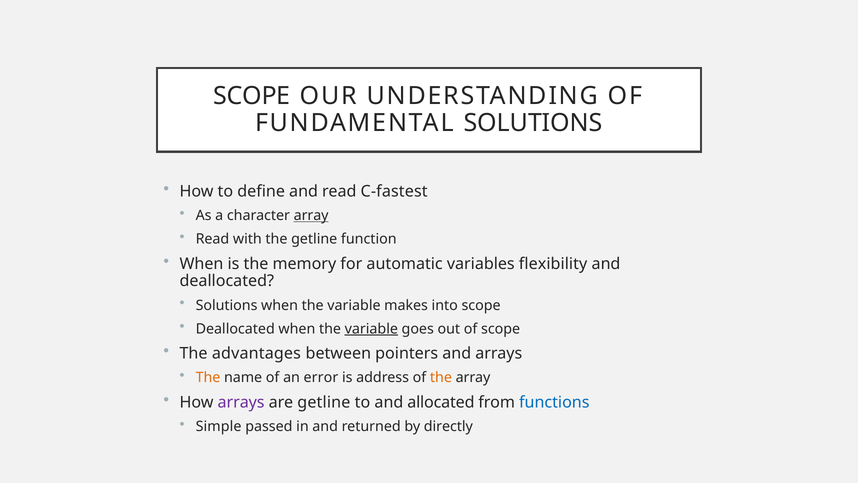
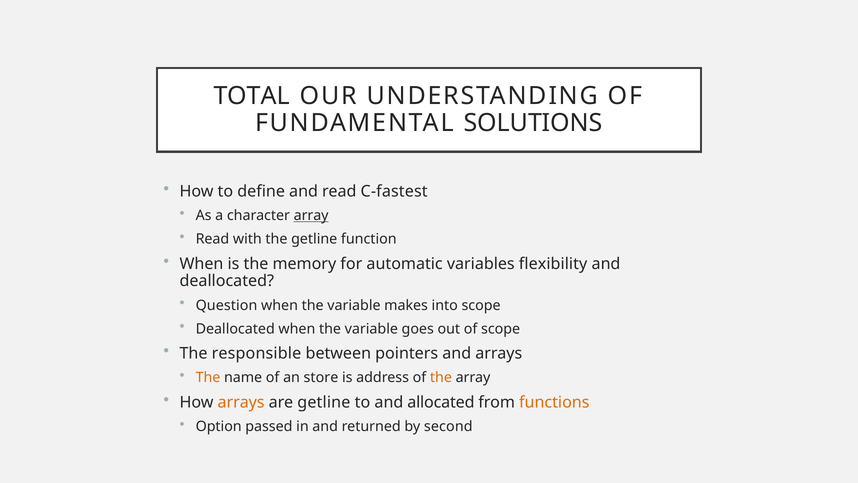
SCOPE: SCOPE -> TOTAL (252, 96)
Solutions: Solutions -> Question (226, 305)
variable underline: present -> none (371, 329)
advantages: advantages -> responsible (256, 353)
error: error -> store (321, 377)
arrays colour: purple -> orange (241, 402)
functions colour: blue -> orange (554, 402)
Simple: Simple -> Option (219, 426)
directly: directly -> second (448, 426)
